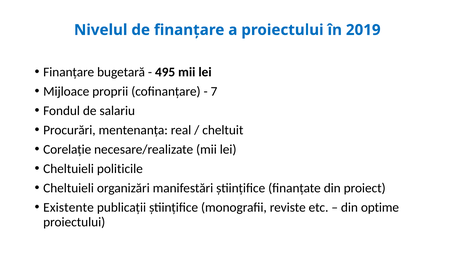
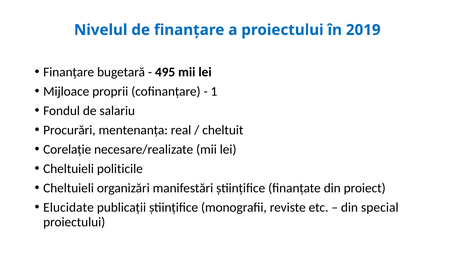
7: 7 -> 1 (214, 91)
Existente: Existente -> Elucidate (69, 207)
optime: optime -> special (380, 207)
